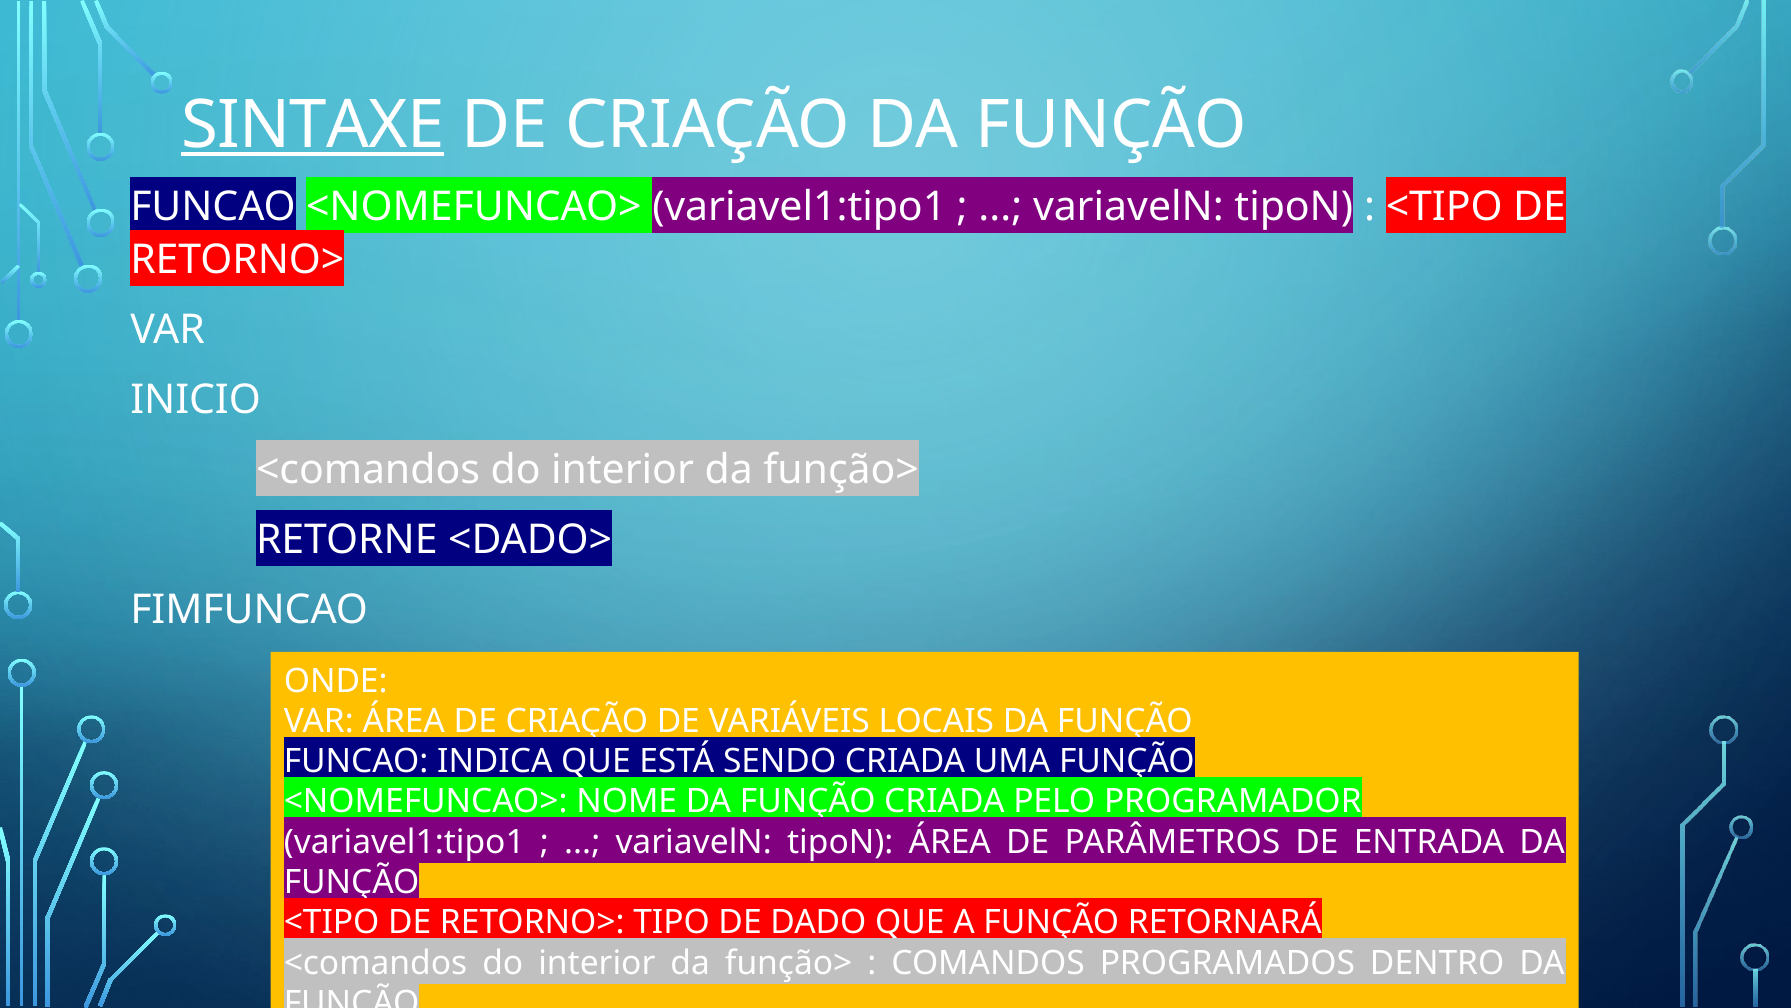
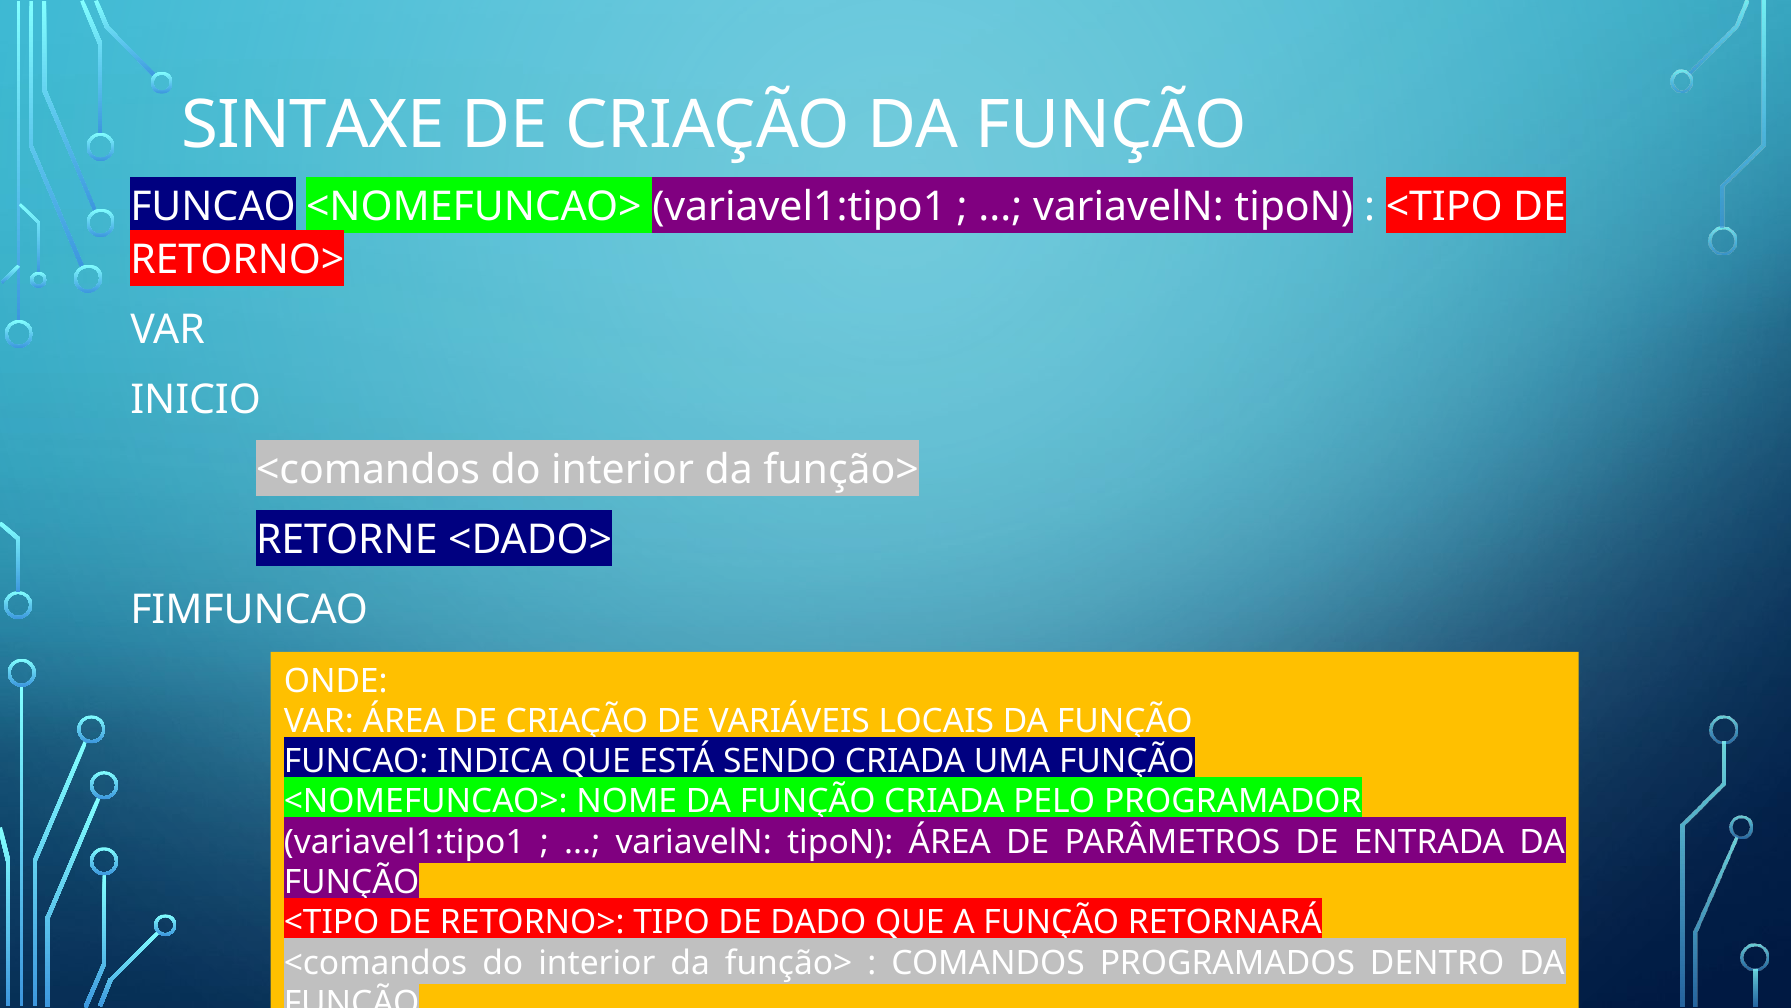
SINTAXE underline: present -> none (313, 125)
